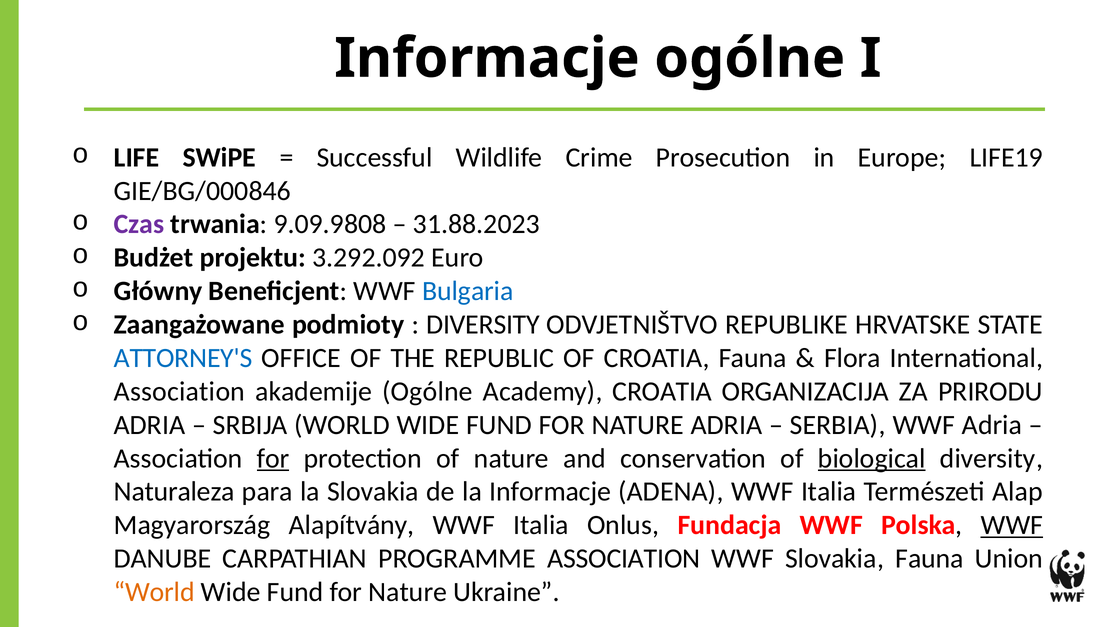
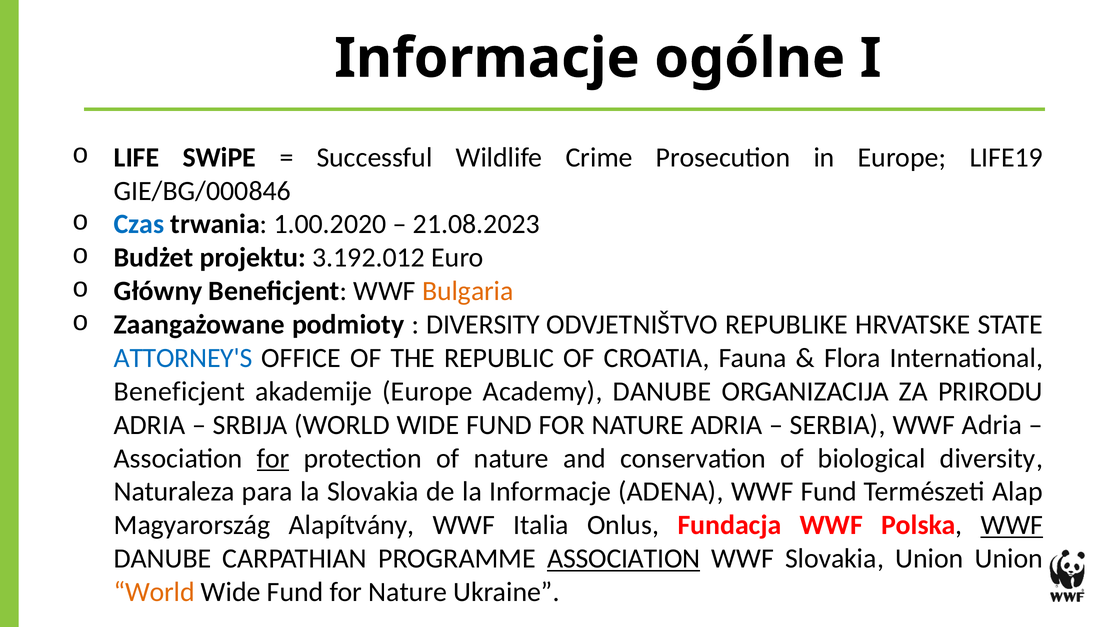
Czas colour: purple -> blue (139, 224)
9.09.9808: 9.09.9808 -> 1.00.2020 (330, 224)
31.88.2023: 31.88.2023 -> 21.08.2023 (476, 224)
3.292.092: 3.292.092 -> 3.192.012 (369, 258)
Bulgaria colour: blue -> orange (468, 291)
Association: Association -> Beneficjent (179, 392)
akademije Ogólne: Ogólne -> Europe (427, 392)
Academy CROATIA: CROATIA -> DANUBE (662, 392)
biological underline: present -> none (872, 458)
ADENA WWF Italia: Italia -> Fund (829, 492)
ASSOCIATION underline: none -> present (624, 559)
Slovakia Fauna: Fauna -> Union (929, 559)
